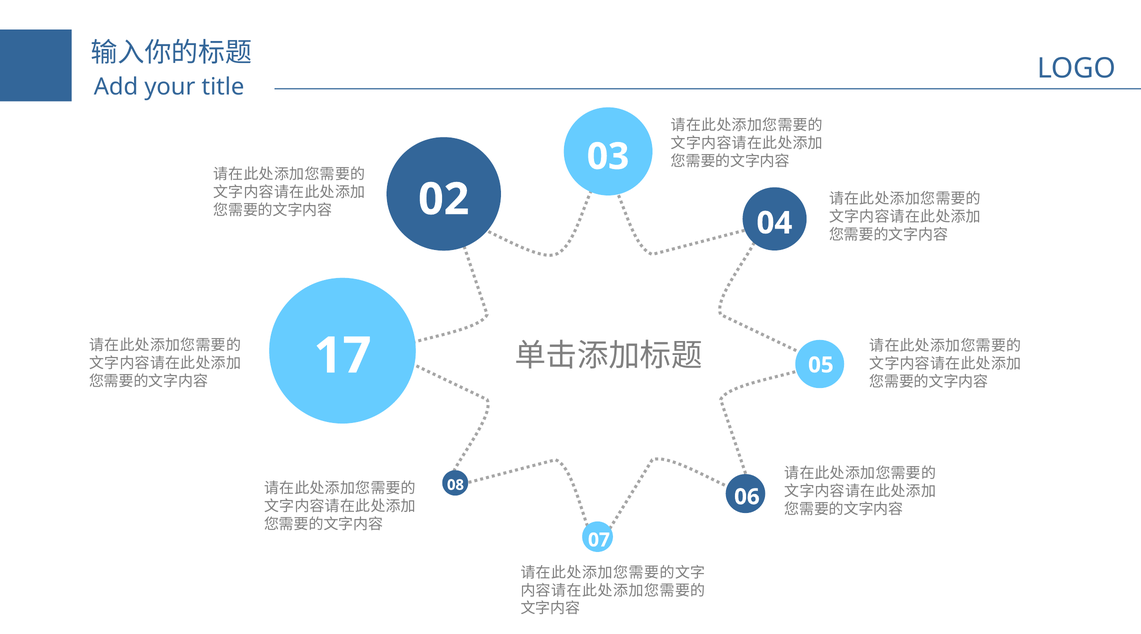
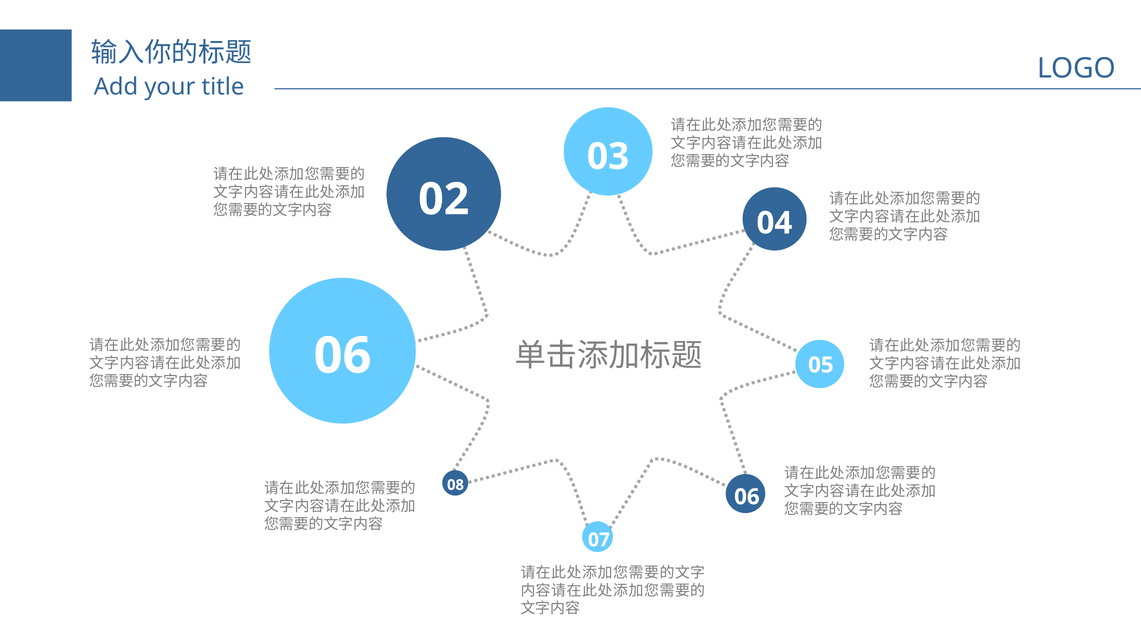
17: 17 -> 06 (343, 356)
